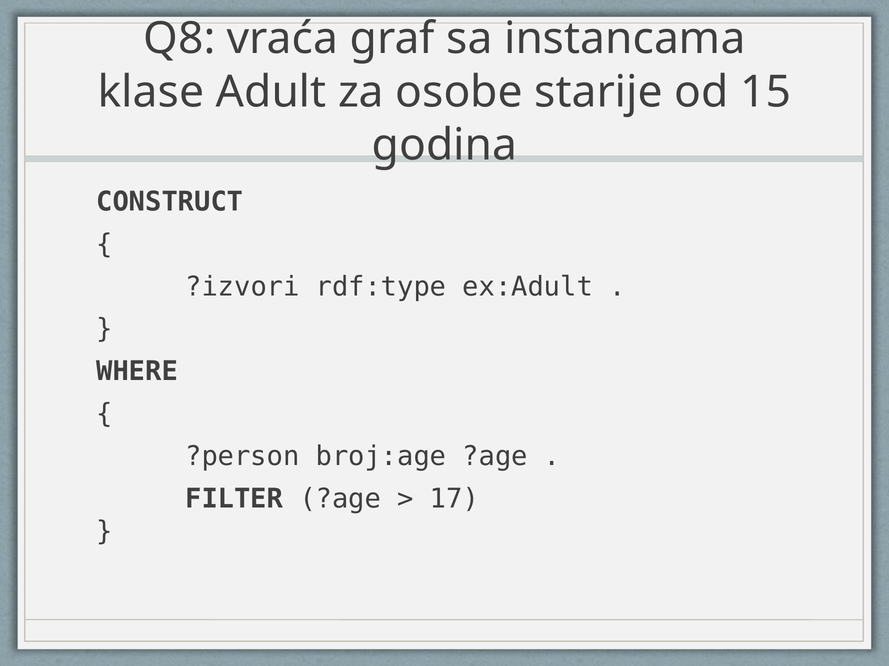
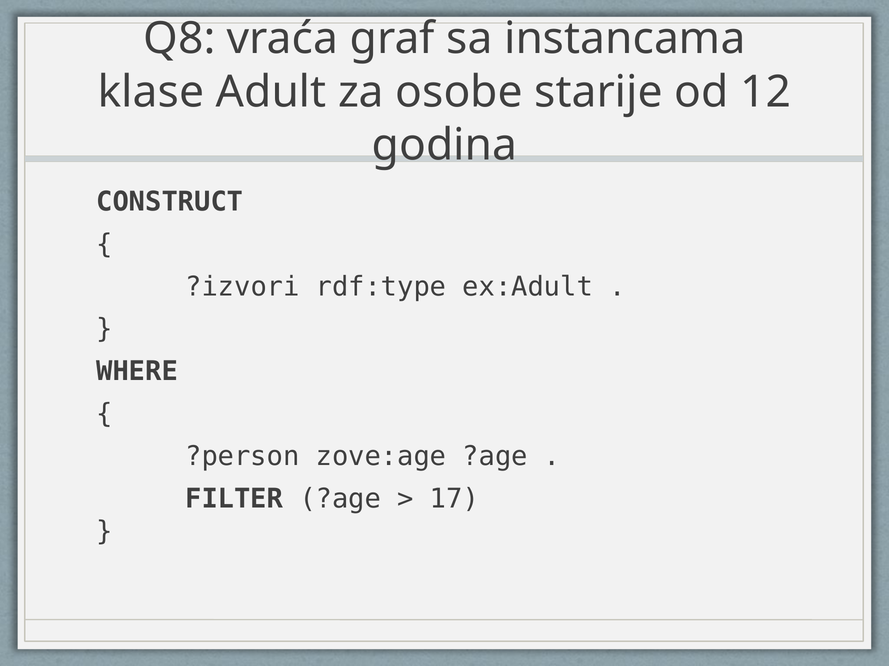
15: 15 -> 12 (766, 92)
broj:age: broj:age -> zove:age (381, 457)
